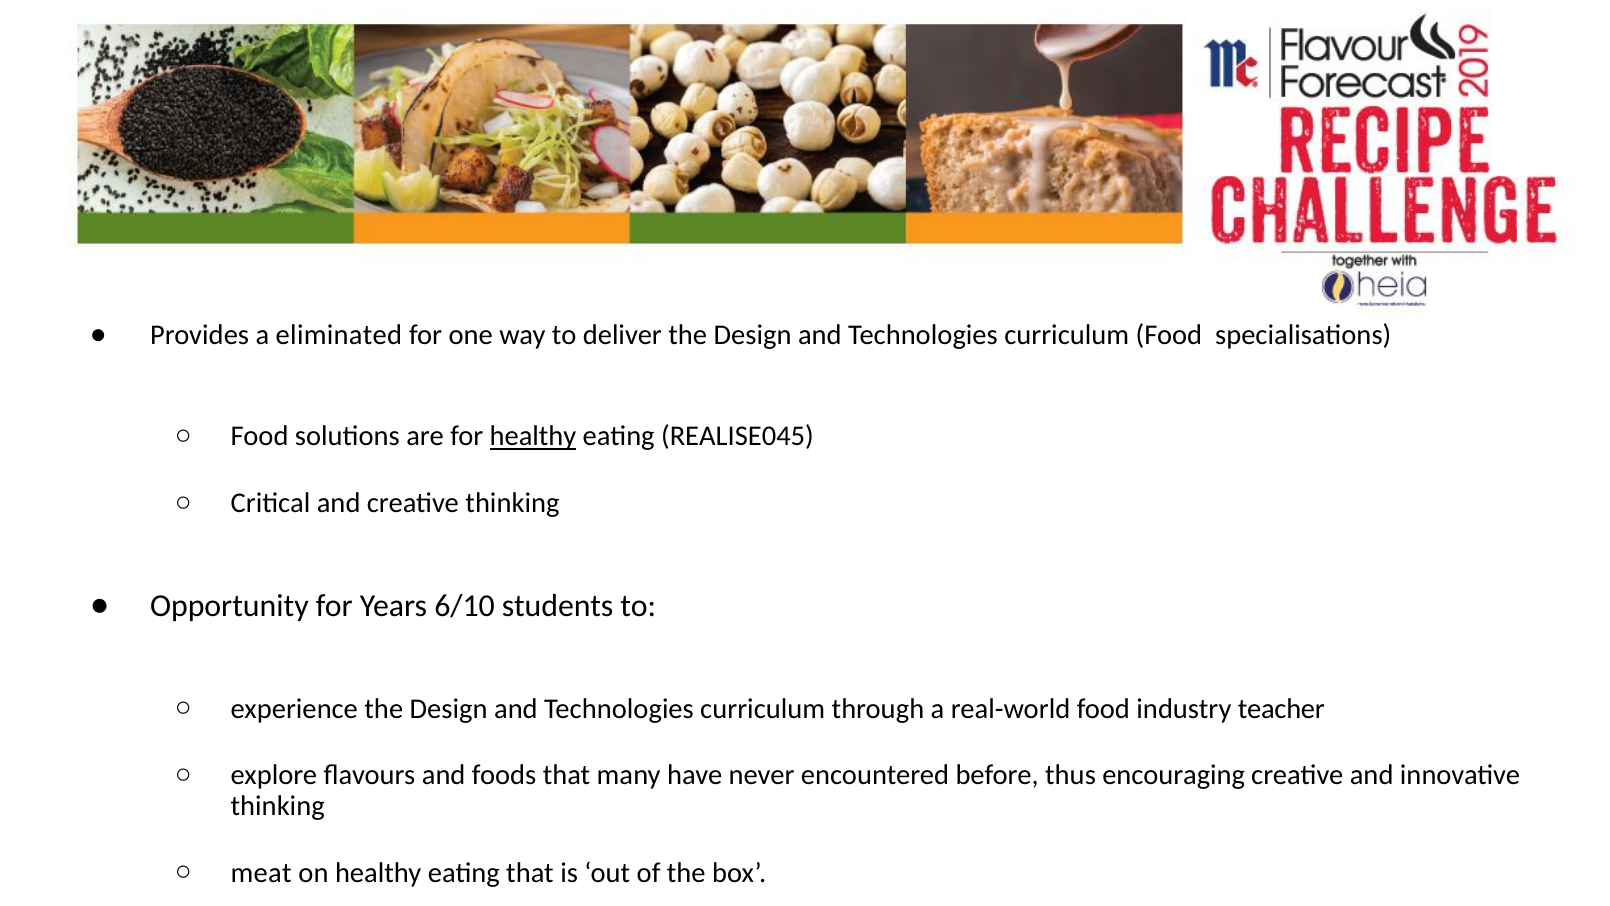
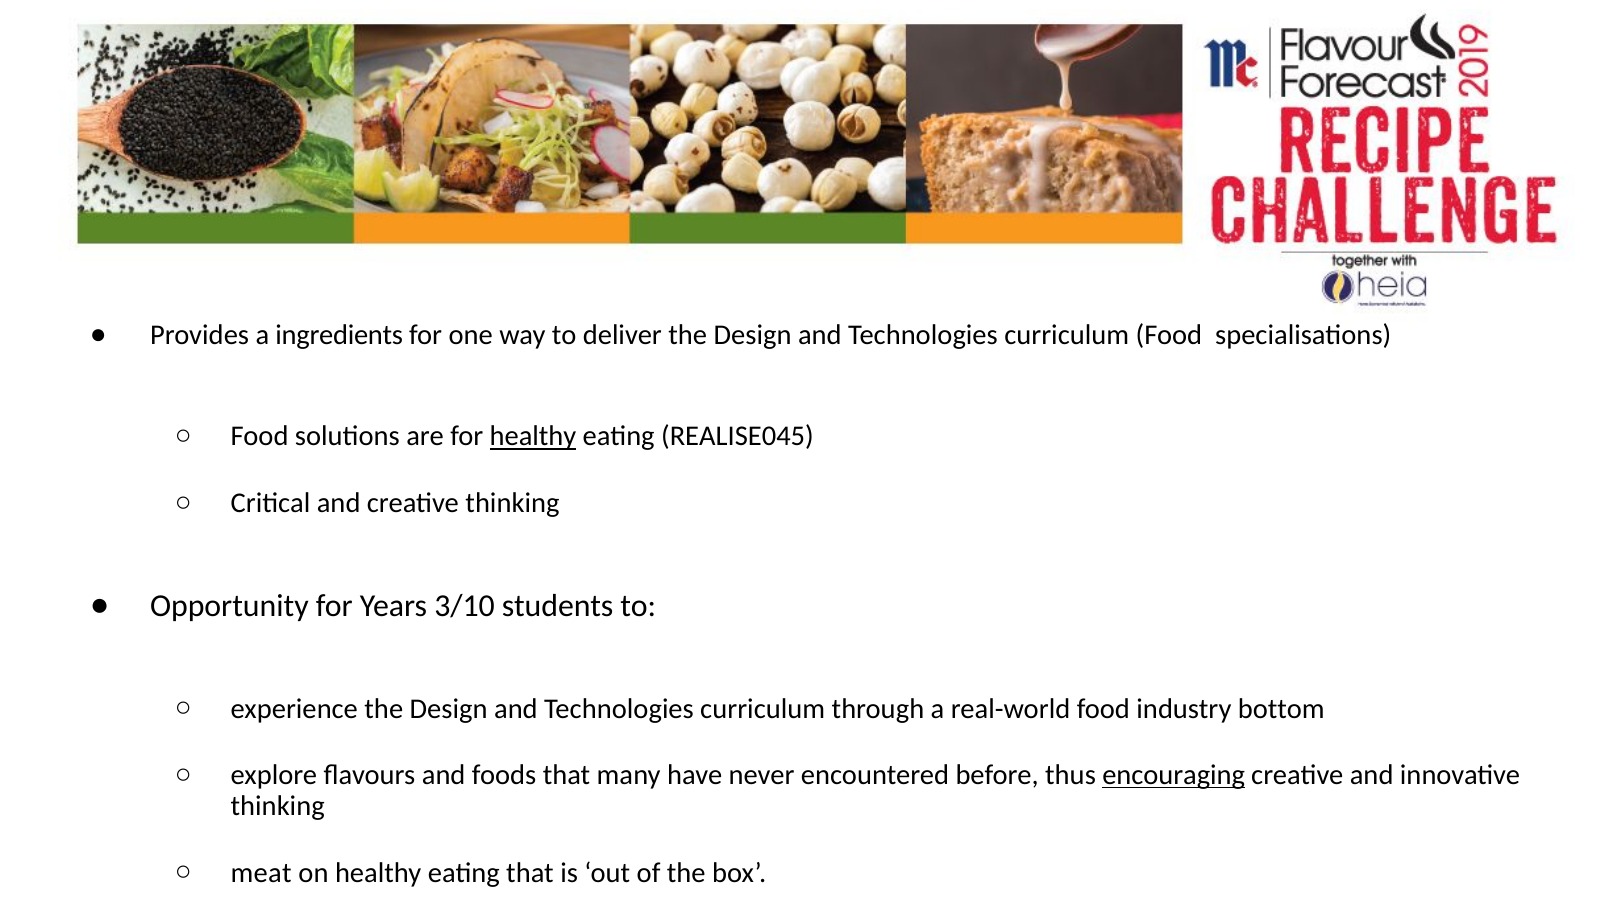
eliminated: eliminated -> ingredients (339, 335)
6/10: 6/10 -> 3/10 (465, 606)
teacher: teacher -> bottom (1281, 708)
encouraging underline: none -> present (1174, 775)
